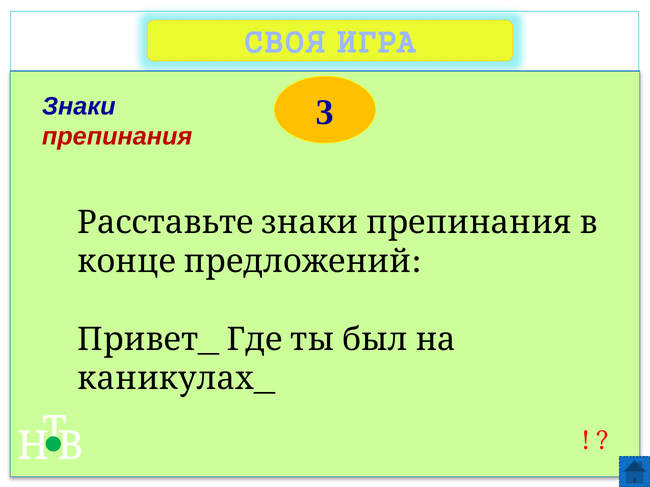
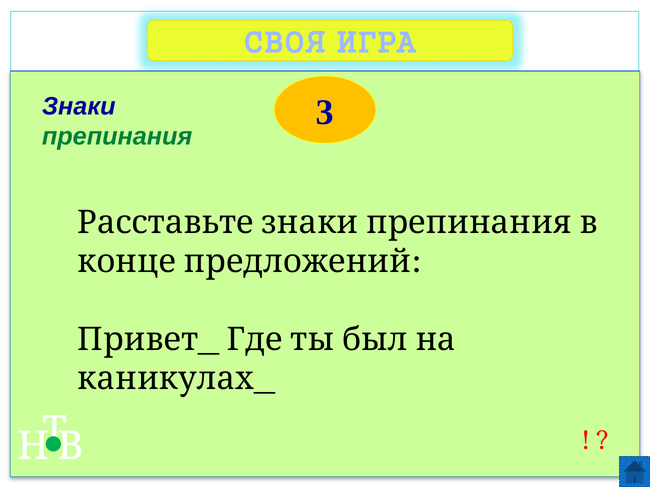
препинания colour: red -> green (117, 137)
